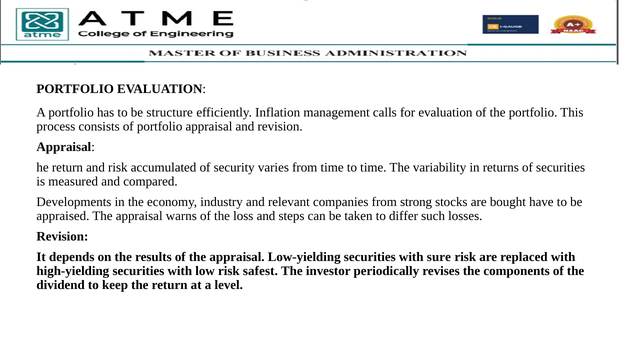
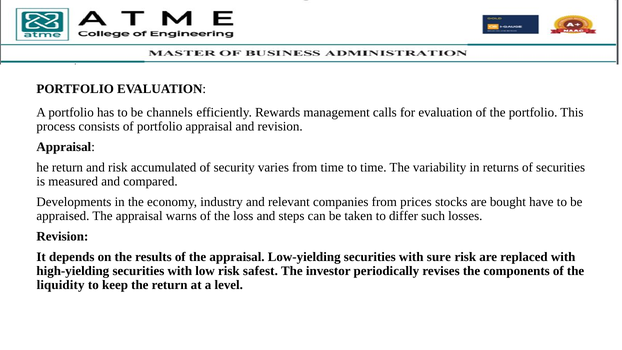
structure: structure -> channels (170, 112)
Inflation: Inflation -> Rewards (278, 112)
strong: strong -> prices (416, 202)
dividend: dividend -> liquidity (61, 285)
